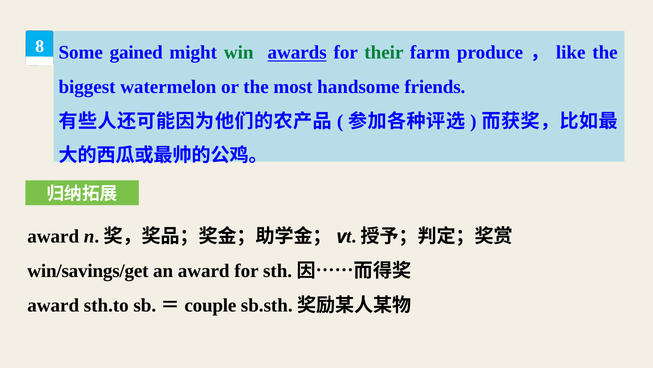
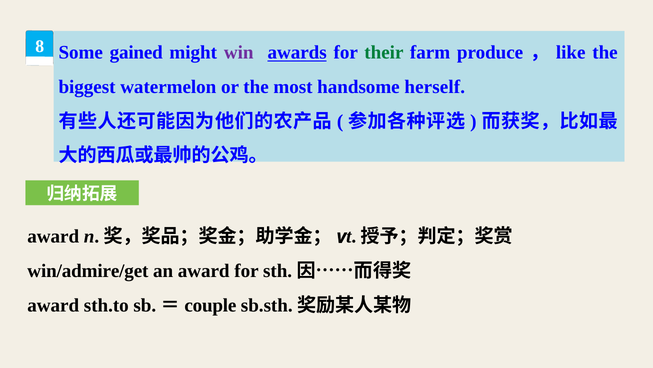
win colour: green -> purple (239, 53)
friends: friends -> herself (435, 87)
win/savings/get: win/savings/get -> win/admire/get (88, 271)
